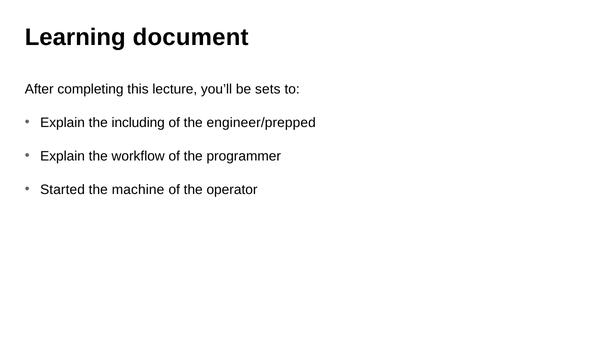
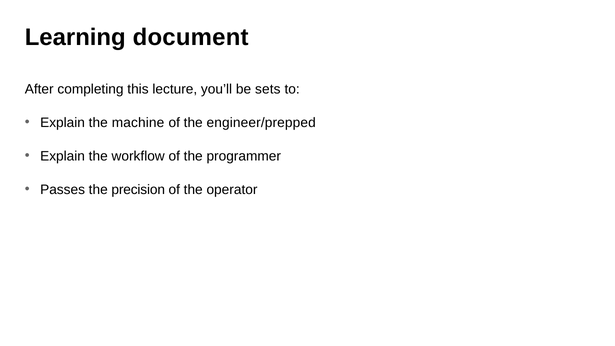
including: including -> machine (138, 123)
Started: Started -> Passes (63, 190)
machine: machine -> precision (138, 190)
